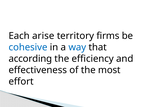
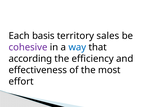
arise: arise -> basis (43, 36)
firms: firms -> sales (108, 36)
cohesive colour: blue -> purple (28, 47)
